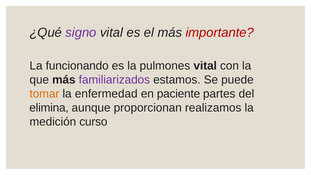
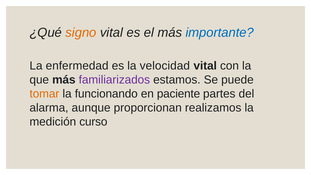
signo colour: purple -> orange (81, 33)
importante colour: red -> blue (220, 33)
funcionando: funcionando -> enfermedad (77, 66)
pulmones: pulmones -> velocidad (165, 66)
enfermedad: enfermedad -> funcionando (106, 94)
elimina: elimina -> alarma (49, 108)
